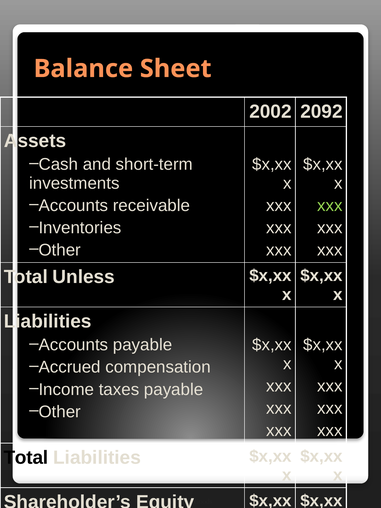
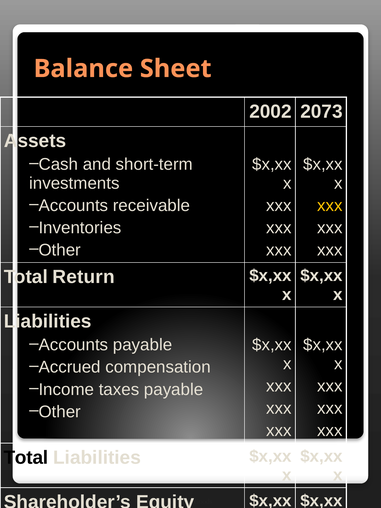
2092: 2092 -> 2073 (321, 112)
xxx colour: light green -> yellow (330, 205)
Unless: Unless -> Return (84, 277)
